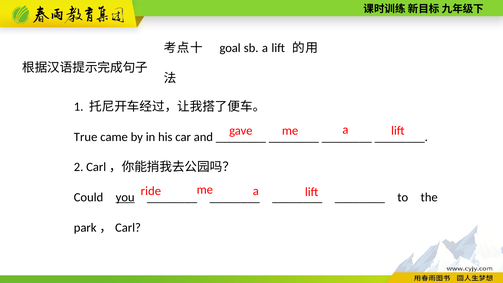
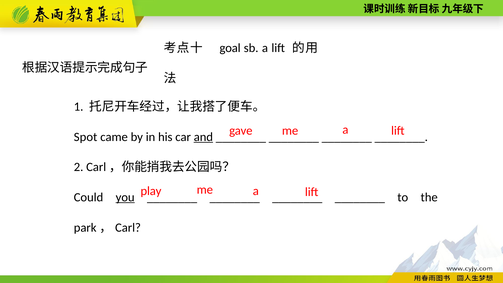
True: True -> Spot (86, 137)
and underline: none -> present (203, 137)
ride: ride -> play (151, 191)
